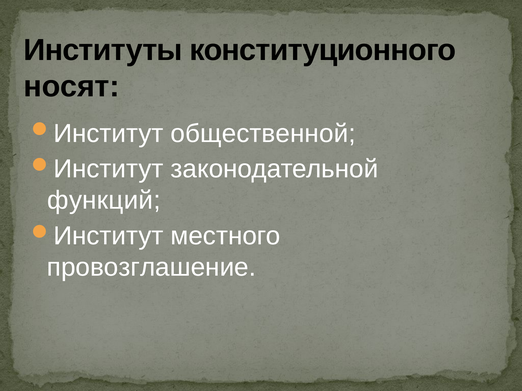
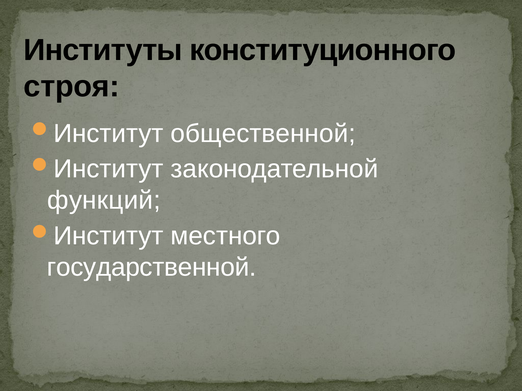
носят: носят -> строя (72, 87)
провозглашение: провозглашение -> государственной (152, 268)
